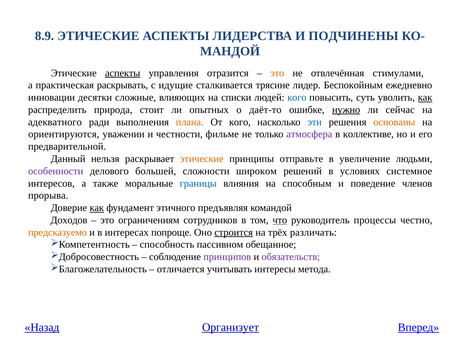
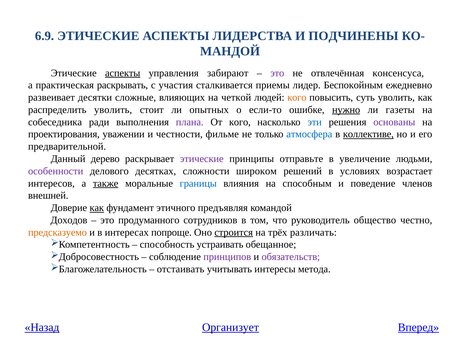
8.9: 8.9 -> 6.9 (45, 36)
отразится: отразится -> забирают (228, 73)
это colour: orange -> purple (277, 73)
стимулами: стимулами -> консенсуса (398, 73)
идущие: идущие -> участия (176, 85)
трясине: трясине -> приемы (273, 85)
инновации: инновации -> развеивает (51, 97)
списки: списки -> четкой (236, 97)
кого colour: blue -> orange (297, 97)
как underline: present -> none (425, 97)
распределить природа: природа -> уволить (113, 110)
даёт-то: даёт-то -> если-то (265, 110)
сейчас: сейчас -> газеты (400, 110)
адекватного: адекватного -> собеседника (55, 122)
плана colour: orange -> purple (190, 122)
основаны colour: orange -> purple (394, 122)
ориентируются: ориентируются -> проектирования (64, 134)
атмосфера colour: purple -> blue (309, 134)
коллективе underline: none -> present (368, 134)
нельзя: нельзя -> дерево (105, 159)
этические colour: orange -> purple (202, 159)
большей: большей -> десятках (156, 171)
системное: системное -> возрастает (409, 171)
также underline: none -> present (106, 183)
прорыва: прорыва -> внешней (48, 196)
ограничениям: ограничениям -> продуманного (149, 220)
что underline: present -> none (280, 220)
процессы: процессы -> общество (375, 220)
пассивном: пассивном -> устраивать (220, 245)
отличается: отличается -> отстаивать (181, 269)
